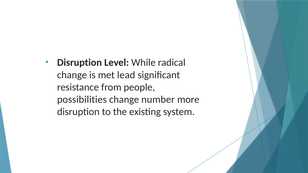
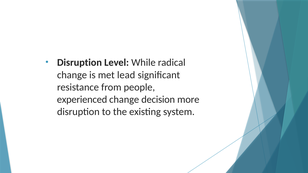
possibilities: possibilities -> experienced (82, 100)
number: number -> decision (158, 100)
